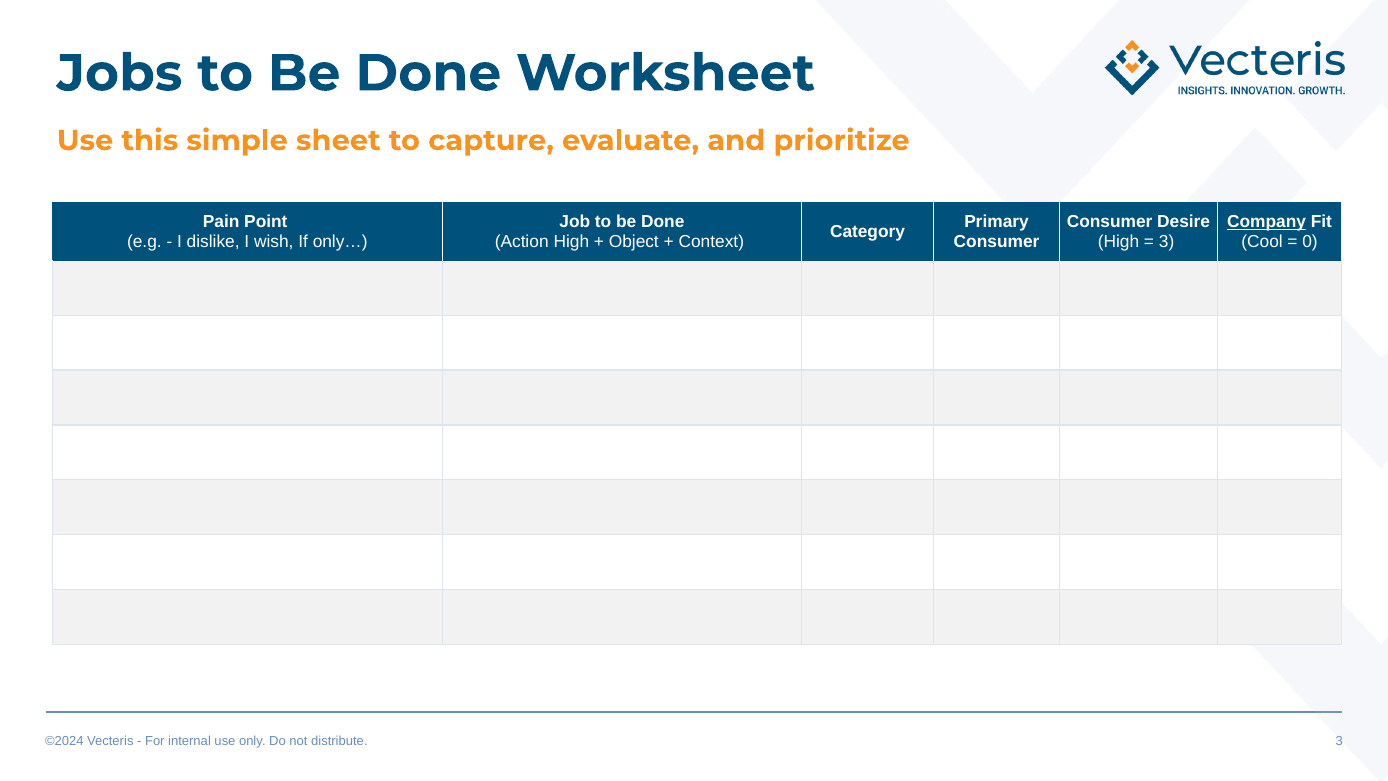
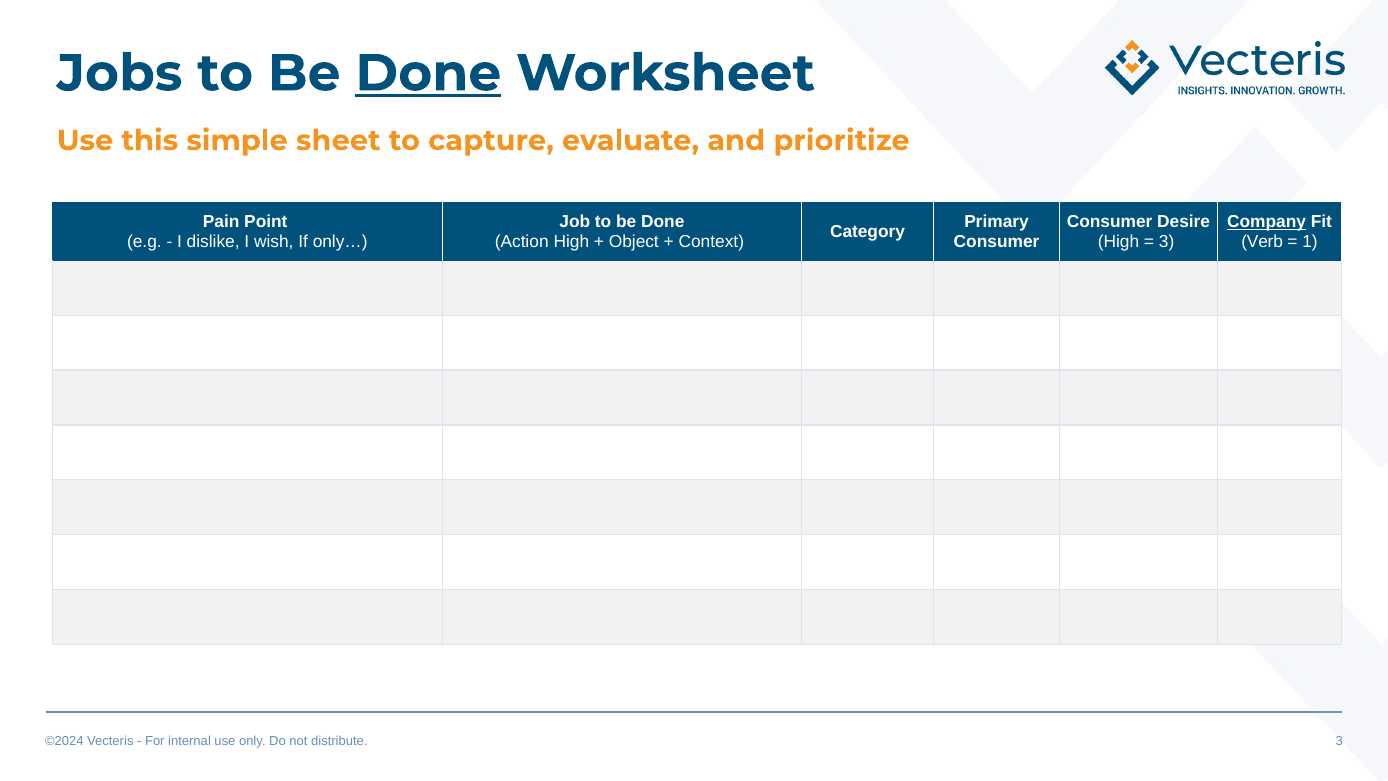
Done underline: none -> present (428, 73)
Cool: Cool -> Verb (1262, 242)
0: 0 -> 1 (1310, 242)
